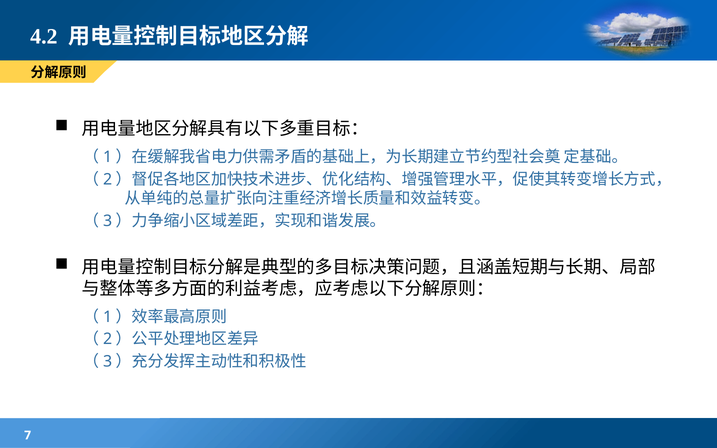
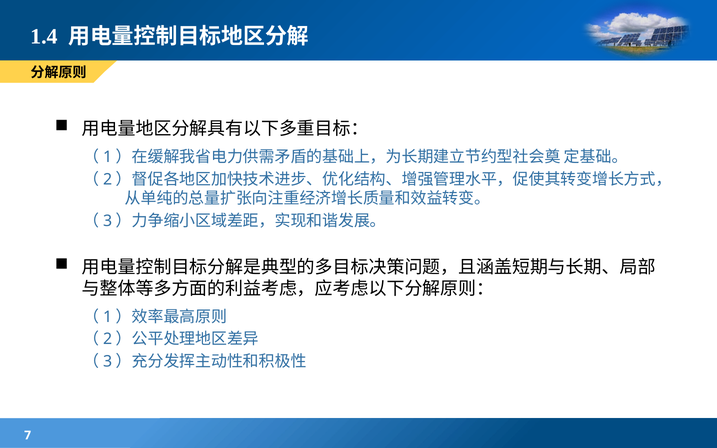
4.2: 4.2 -> 1.4 (44, 36)
